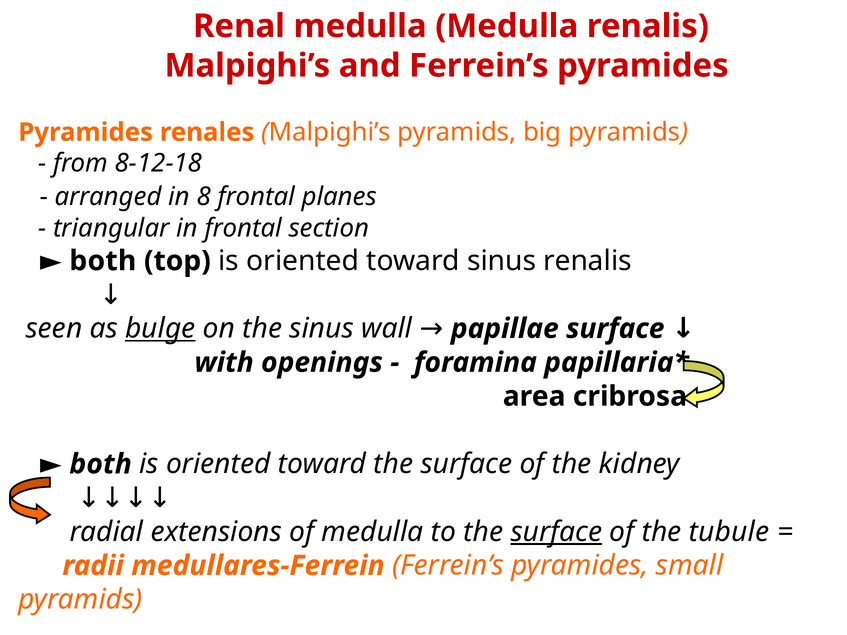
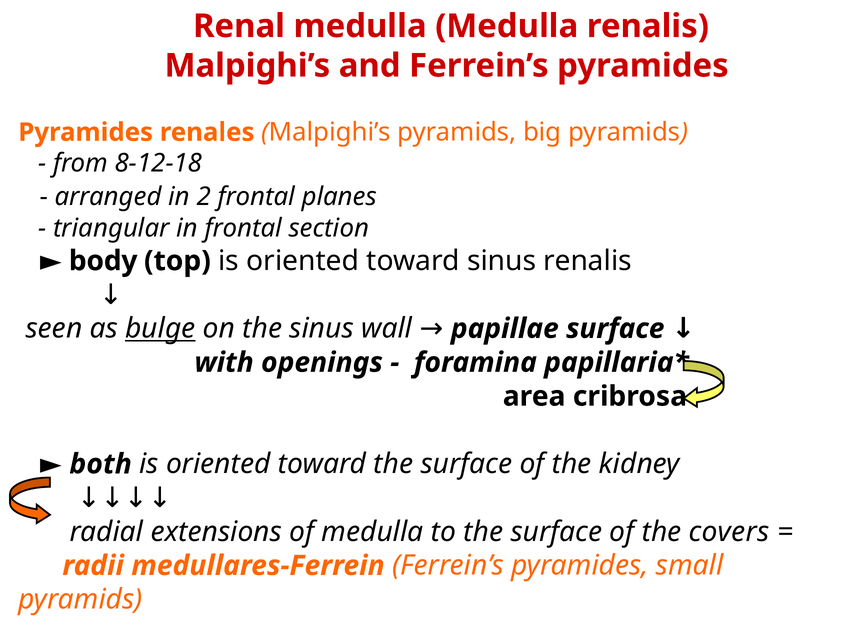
8: 8 -> 2 (204, 197)
both: both -> body (103, 261)
surface underline: present -> none (556, 532)
tubule: tubule -> covers (729, 532)
